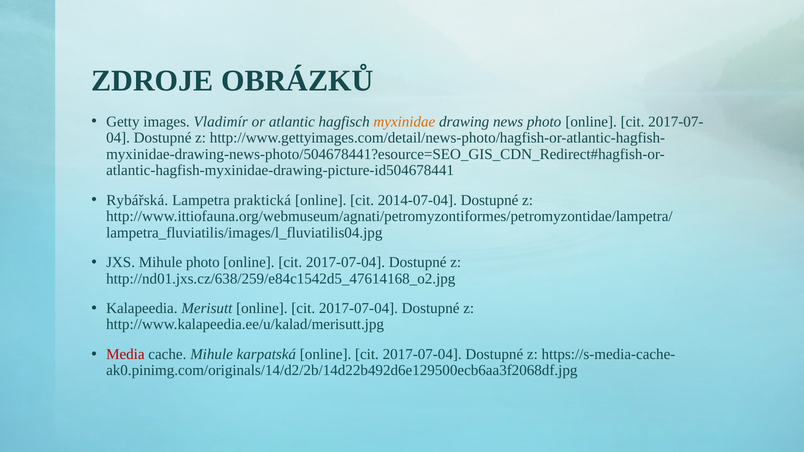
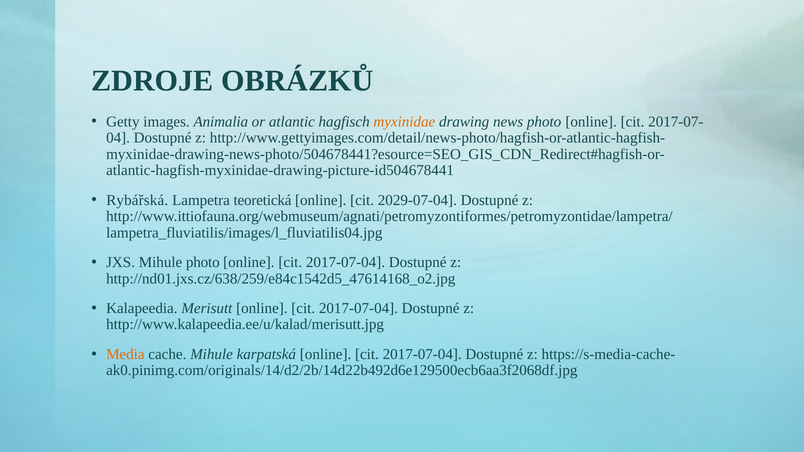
Vladimír: Vladimír -> Animalia (221, 122)
praktická: praktická -> teoretická (263, 200)
2014-07-04: 2014-07-04 -> 2029-07-04 (417, 200)
Media colour: red -> orange (125, 354)
